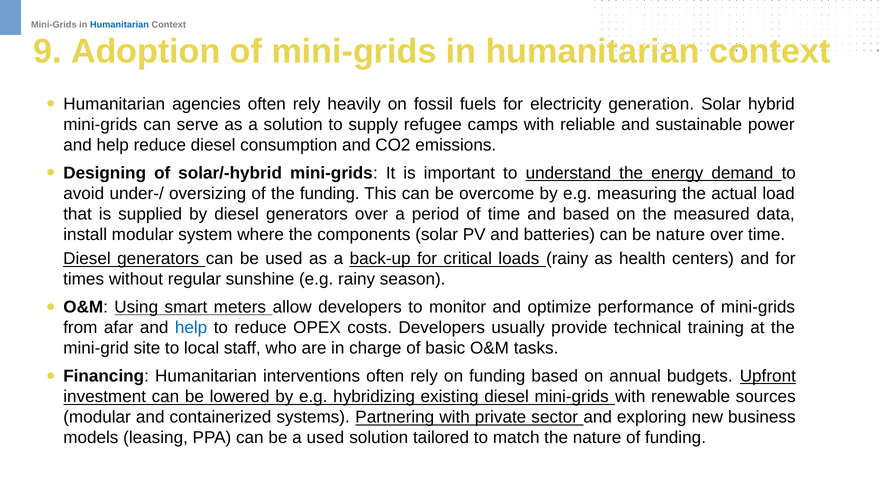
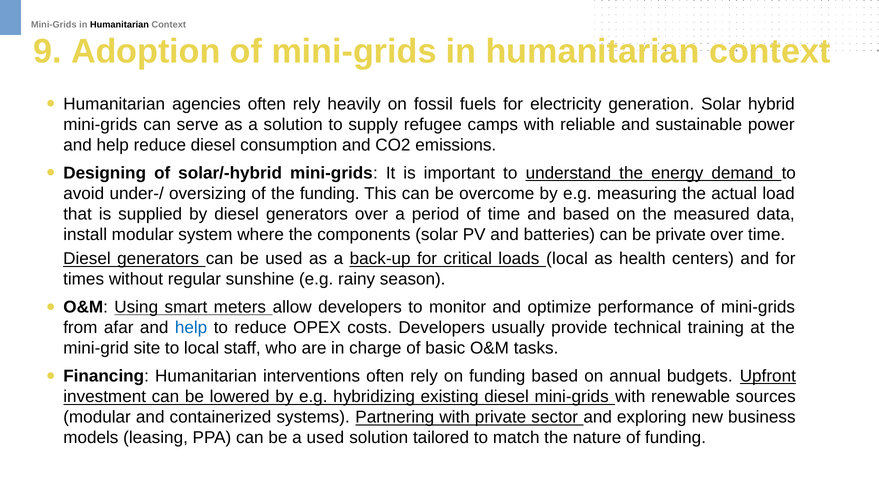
Humanitarian colour: blue -> black (119, 25)
be nature: nature -> private (681, 234)
loads rainy: rainy -> local (567, 258)
